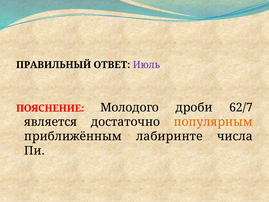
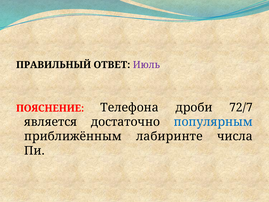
Молодого: Молодого -> Телефона (130, 107)
62/7: 62/7 -> 72/7 (241, 107)
популярным colour: orange -> blue (213, 122)
